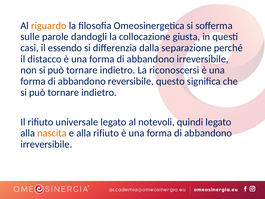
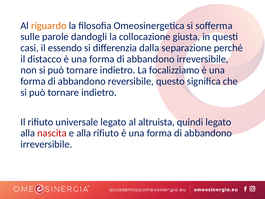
riconoscersi: riconoscersi -> focalizziamo (174, 70)
notevoli: notevoli -> altruista (156, 122)
nascita colour: orange -> red (52, 133)
